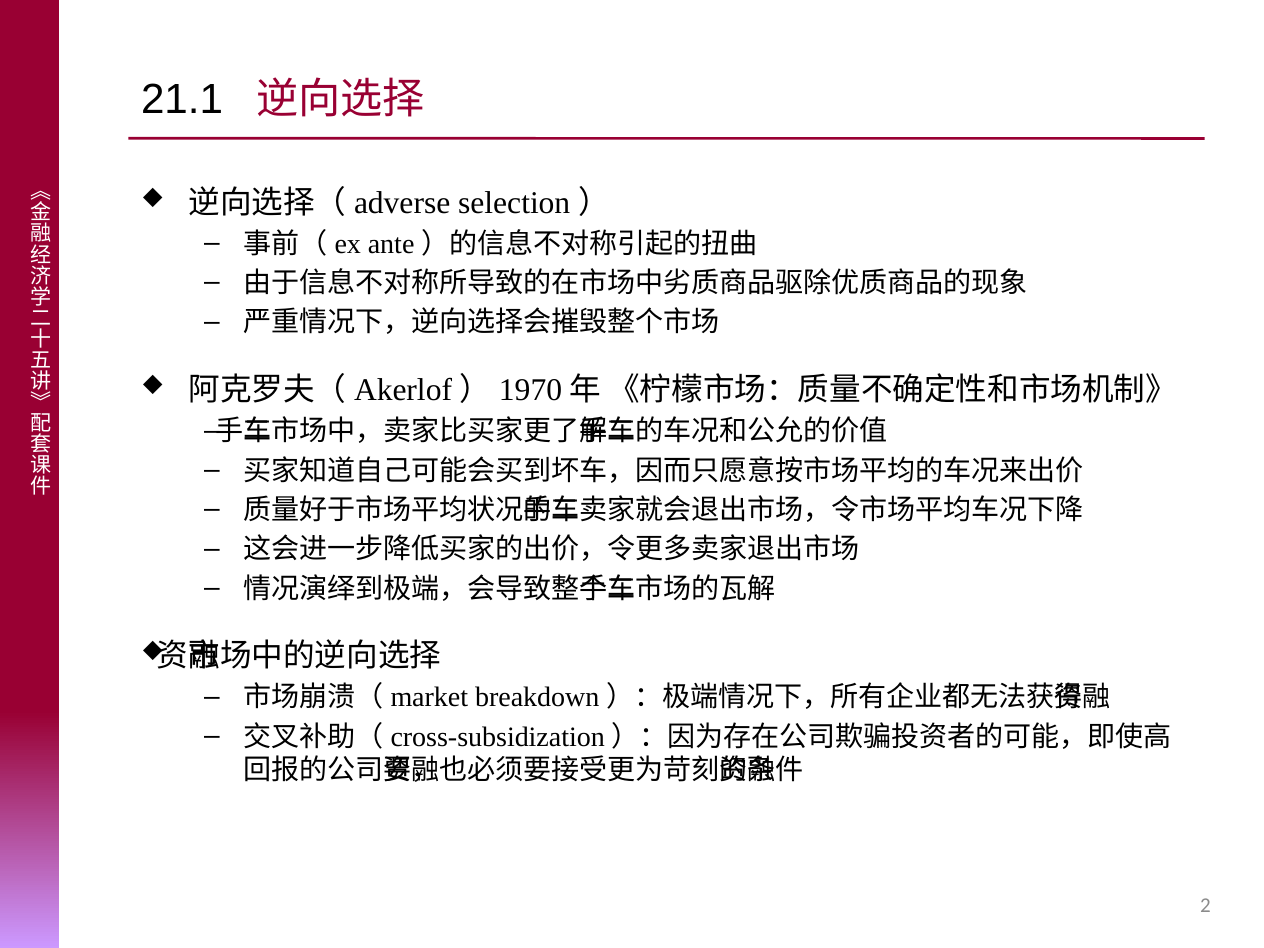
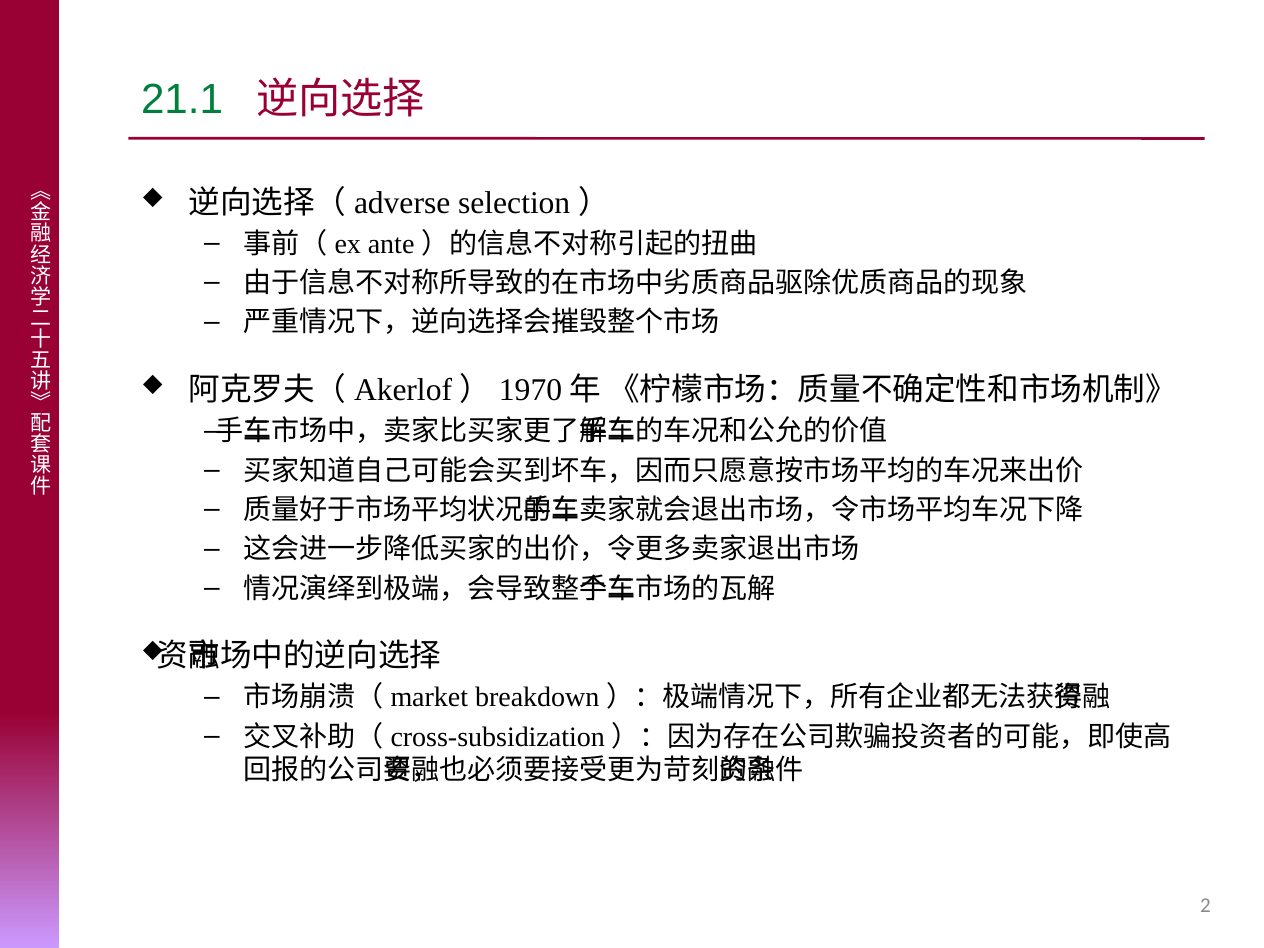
21.1 colour: black -> green (182, 100)
